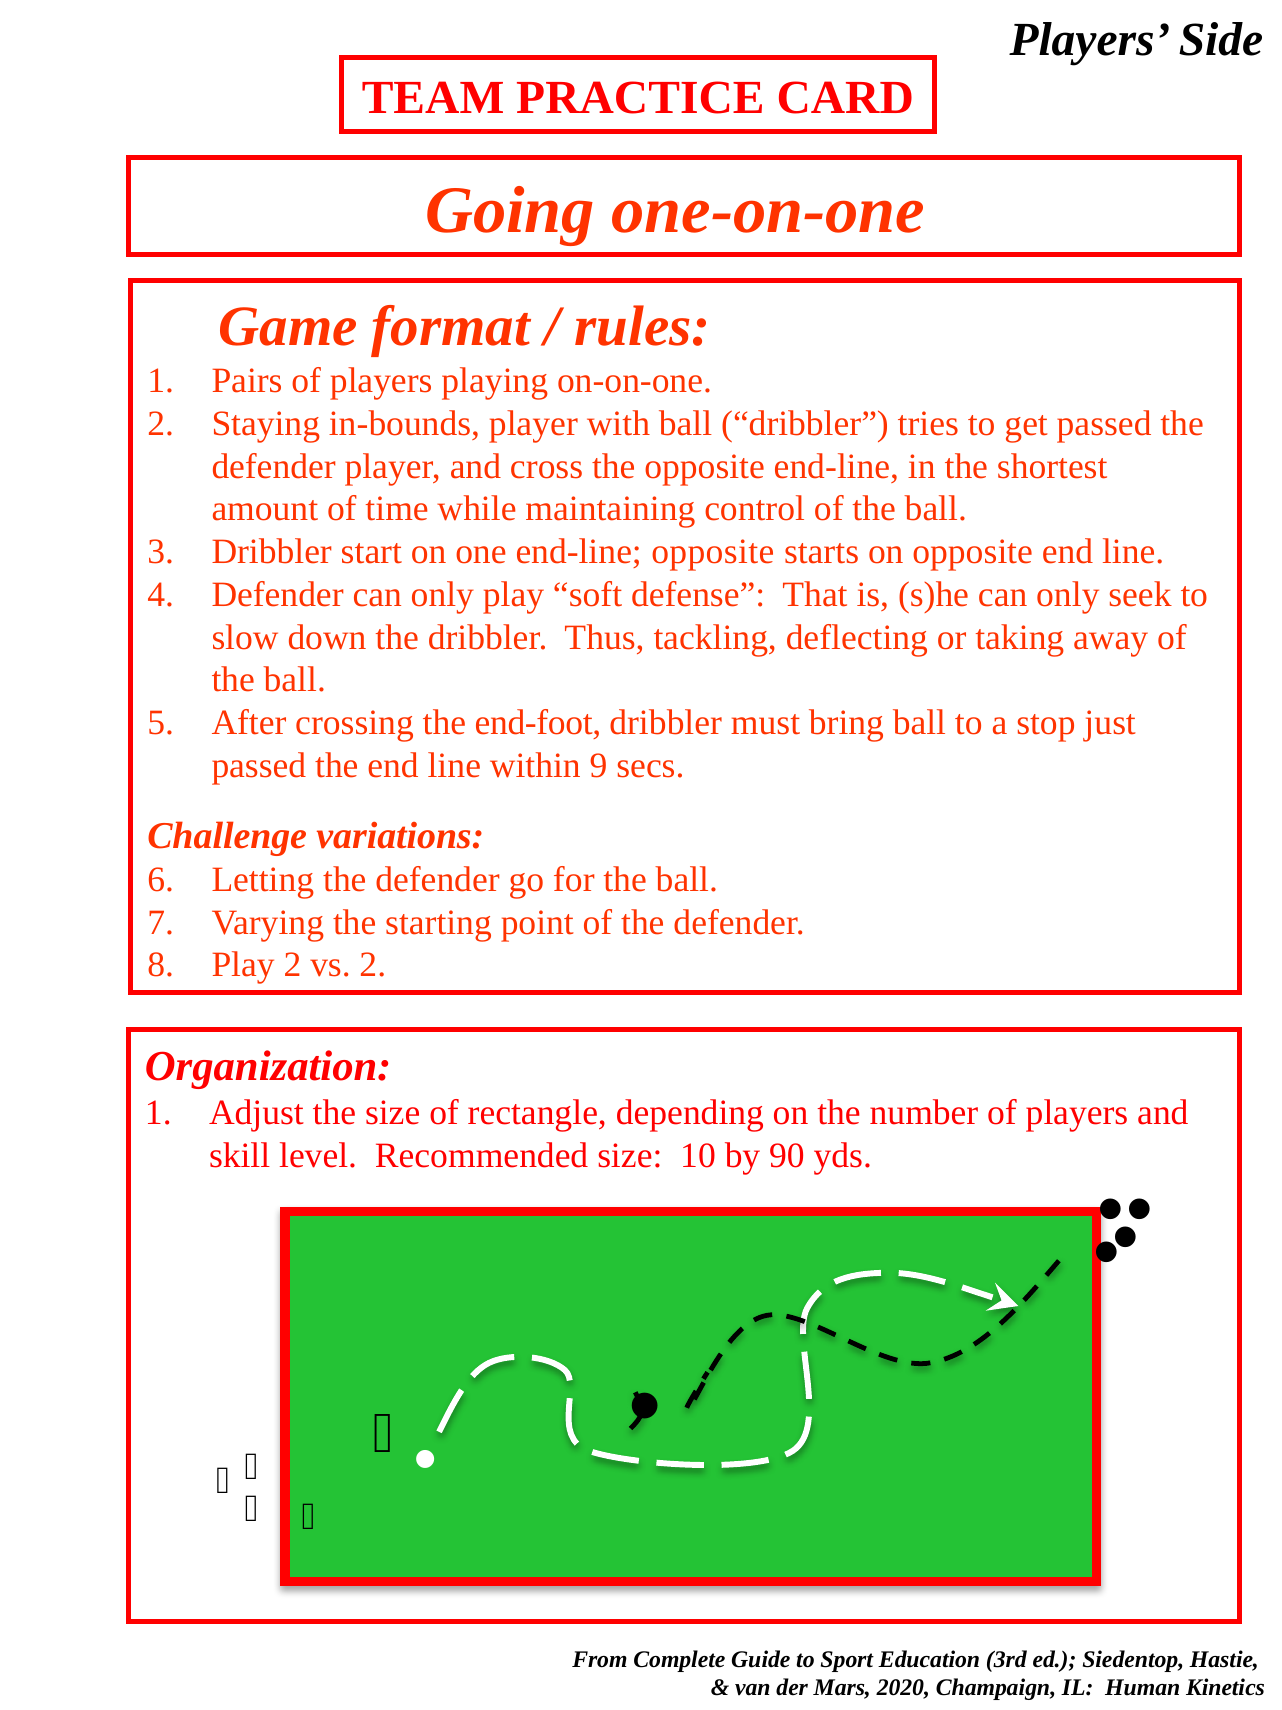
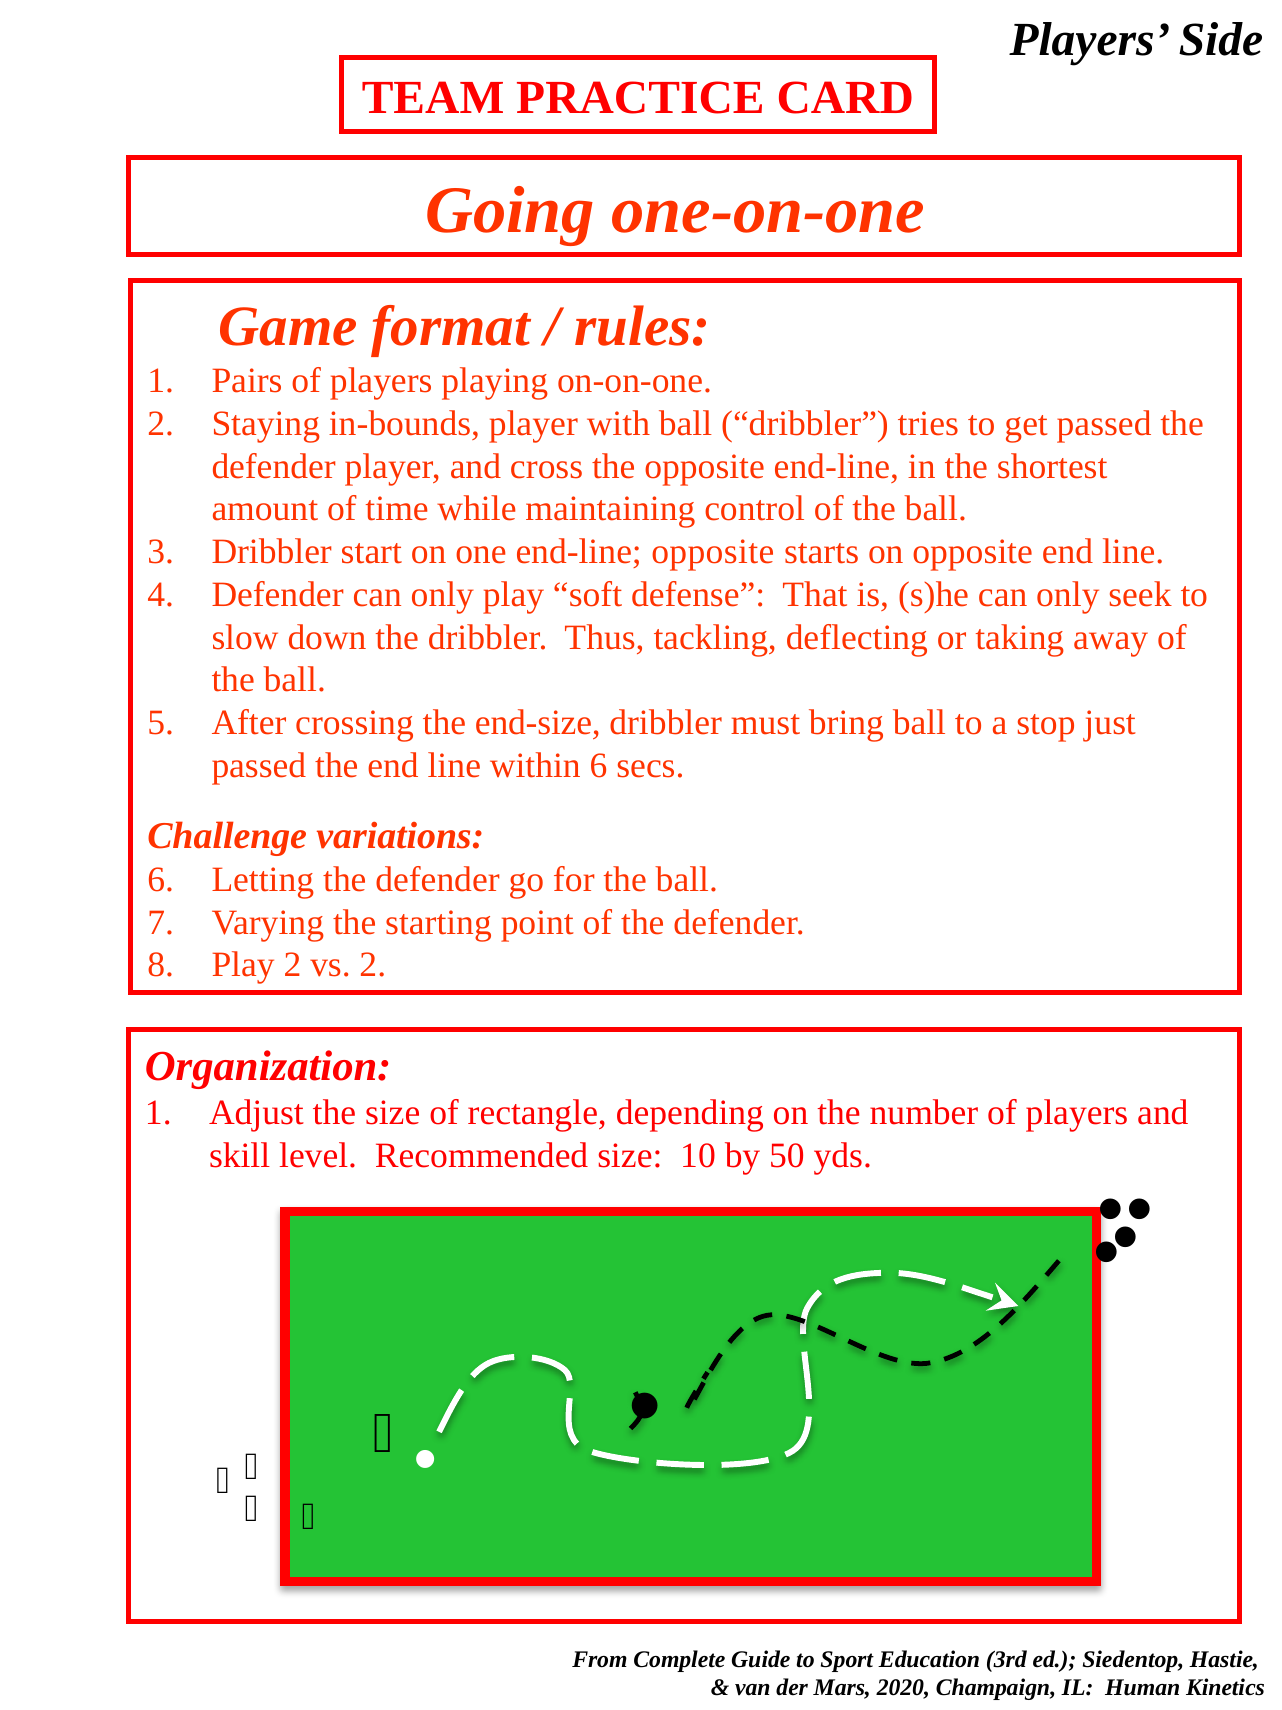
end-foot: end-foot -> end-size (538, 723)
within 9: 9 -> 6 (599, 765)
90: 90 -> 50 (787, 1155)
